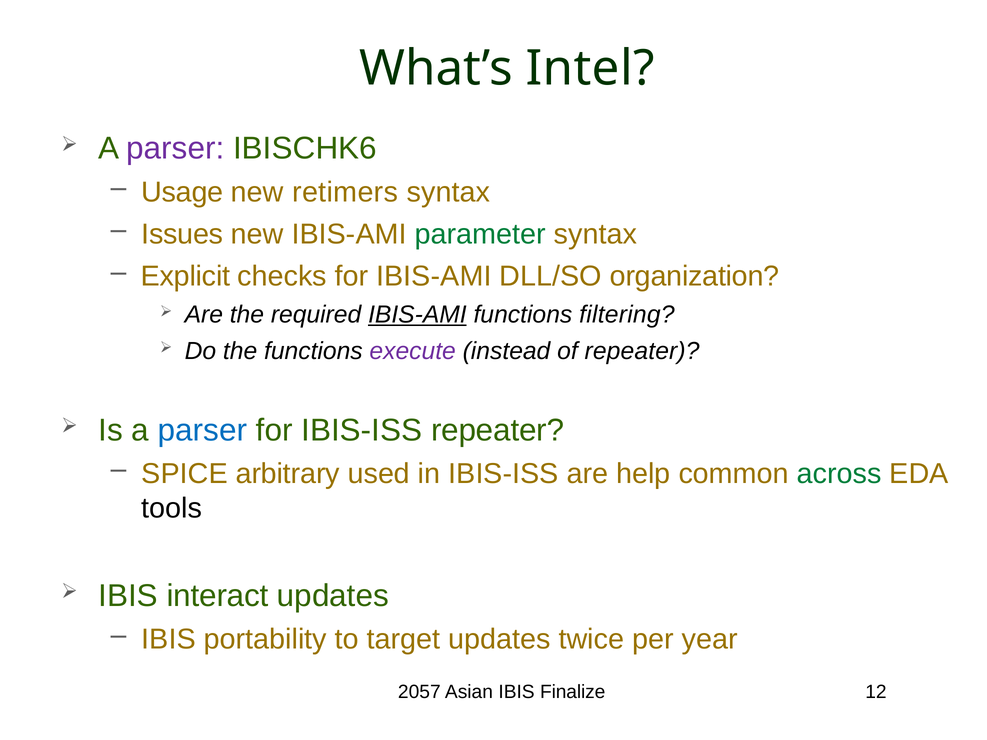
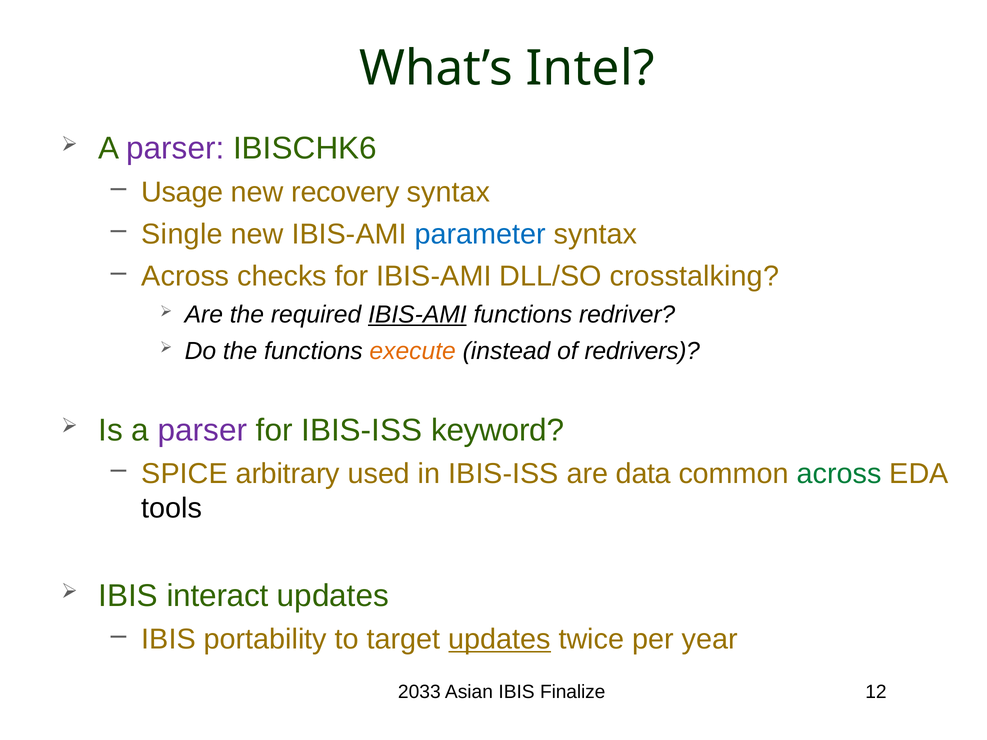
retimers: retimers -> recovery (345, 192)
Issues: Issues -> Single (182, 234)
parameter colour: green -> blue (480, 234)
Explicit: Explicit -> Across (185, 277)
organization: organization -> crosstalking (694, 277)
filtering: filtering -> redriver (627, 315)
execute colour: purple -> orange (413, 351)
of repeater: repeater -> redrivers (642, 351)
parser colour: blue -> purple (202, 430)
IBIS-ISS repeater: repeater -> keyword (498, 430)
help: help -> data (643, 474)
updates underline: none -> present (500, 640)
2057: 2057 -> 2033 (419, 692)
